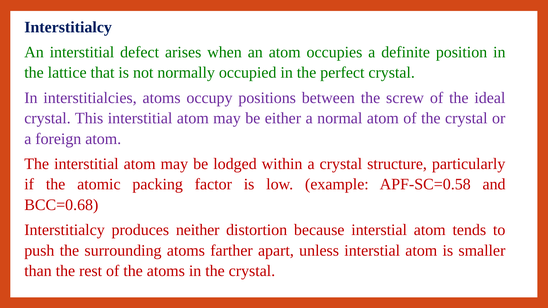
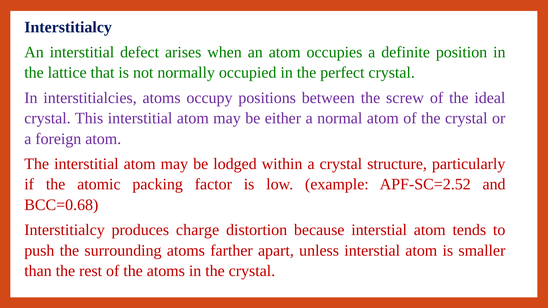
APF-SC=0.58: APF-SC=0.58 -> APF-SC=2.52 (425, 185)
neither: neither -> charge (198, 230)
